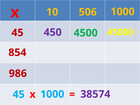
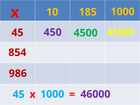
506: 506 -> 185 (88, 12)
38574: 38574 -> 46000 (95, 94)
